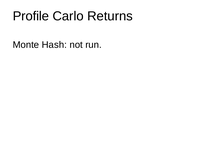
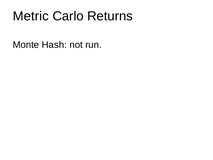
Profile: Profile -> Metric (31, 16)
